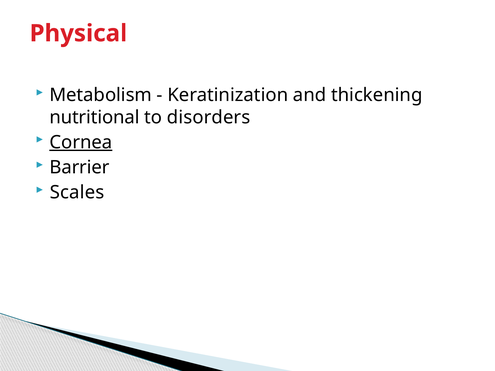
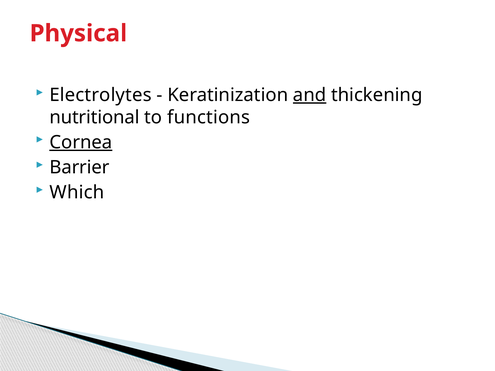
Metabolism: Metabolism -> Electrolytes (101, 95)
and underline: none -> present (310, 95)
disorders: disorders -> functions (209, 117)
Scales: Scales -> Which (77, 192)
